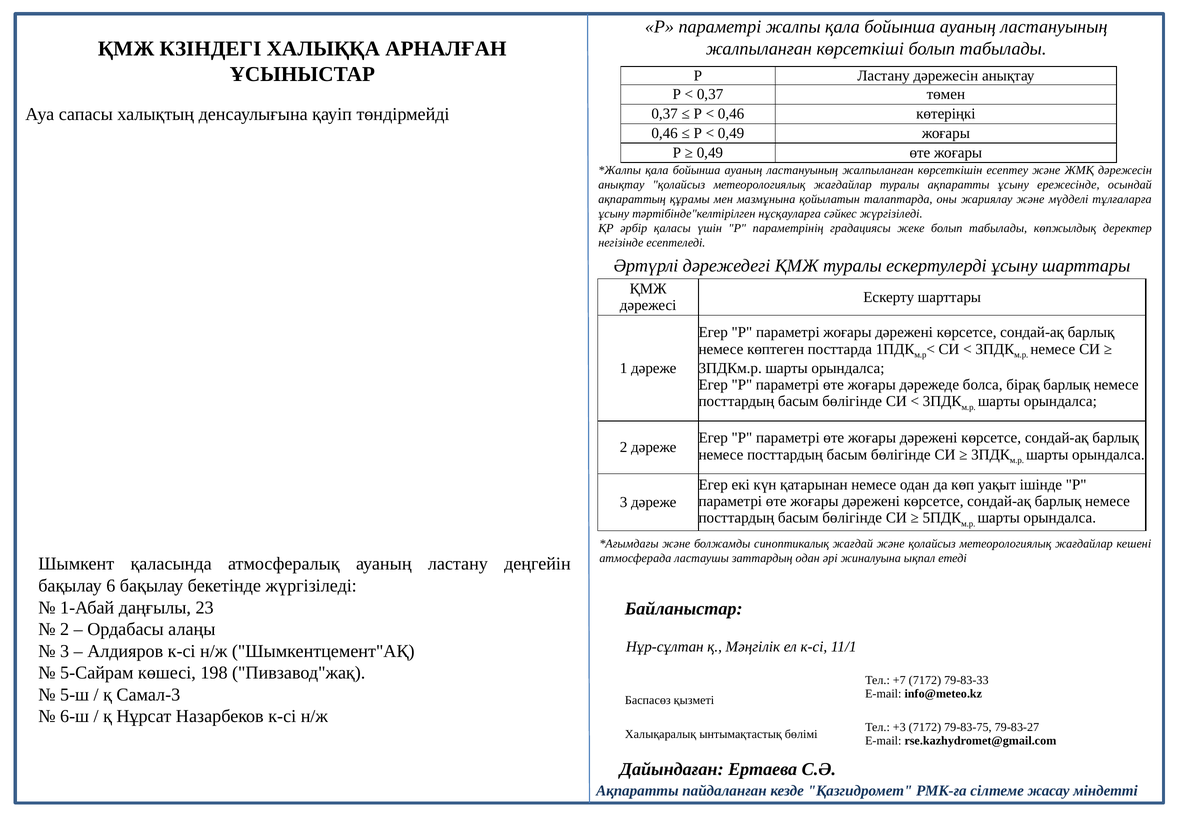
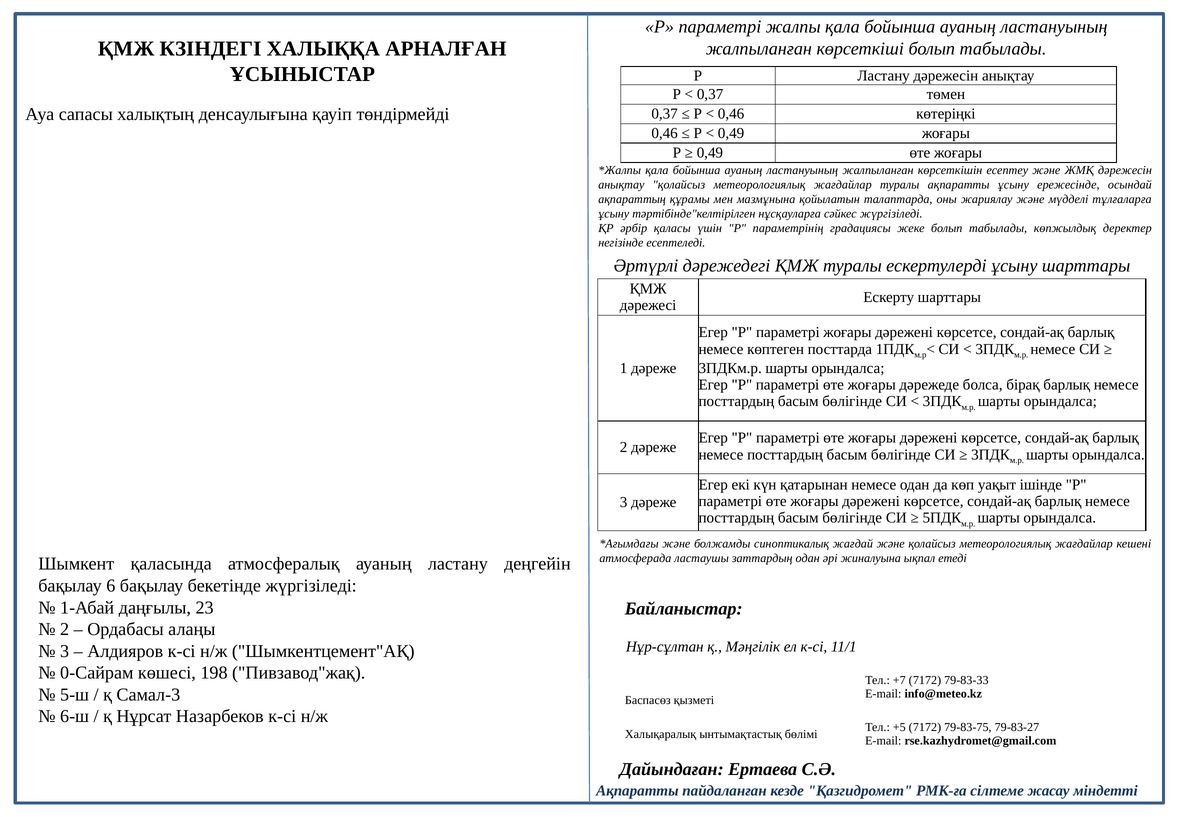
5-Сайрам: 5-Сайрам -> 0-Сайрам (97, 672)
+3: +3 -> +5 (899, 727)
